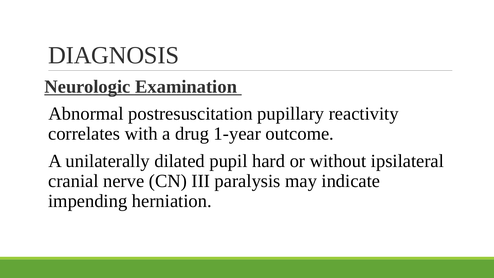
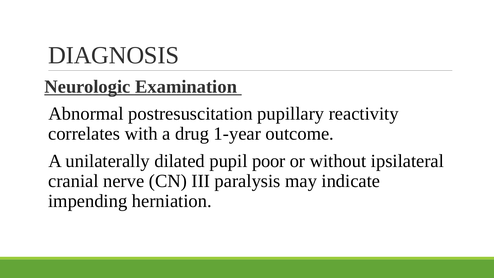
hard: hard -> poor (269, 161)
